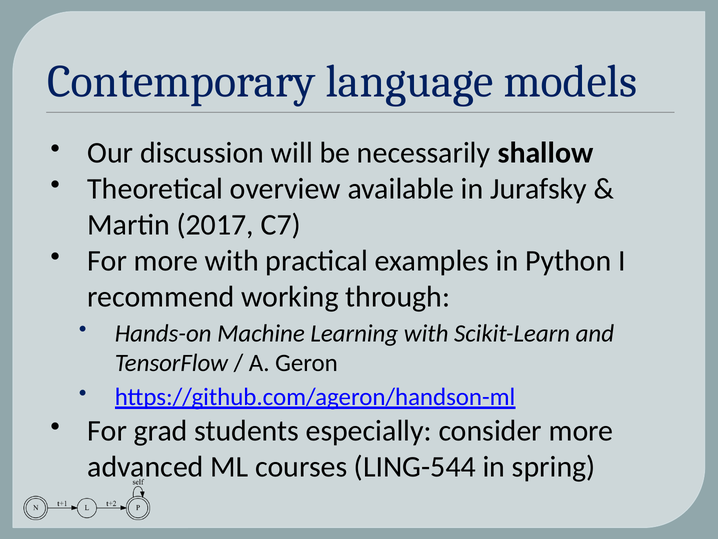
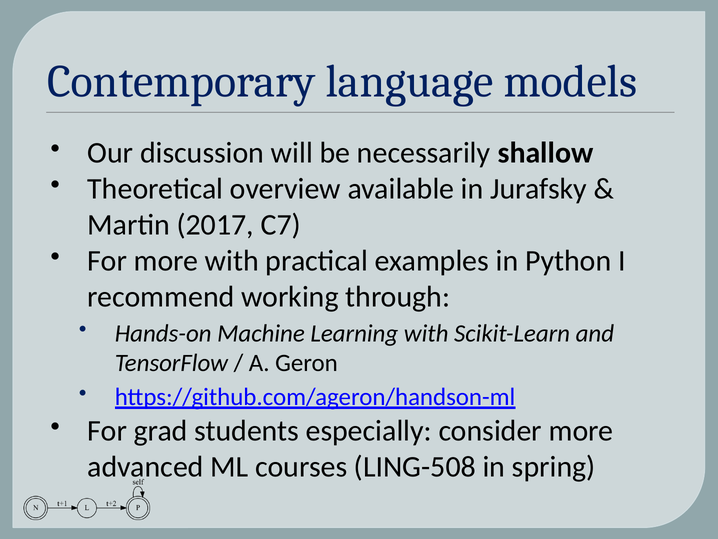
LING-544: LING-544 -> LING-508 (415, 466)
